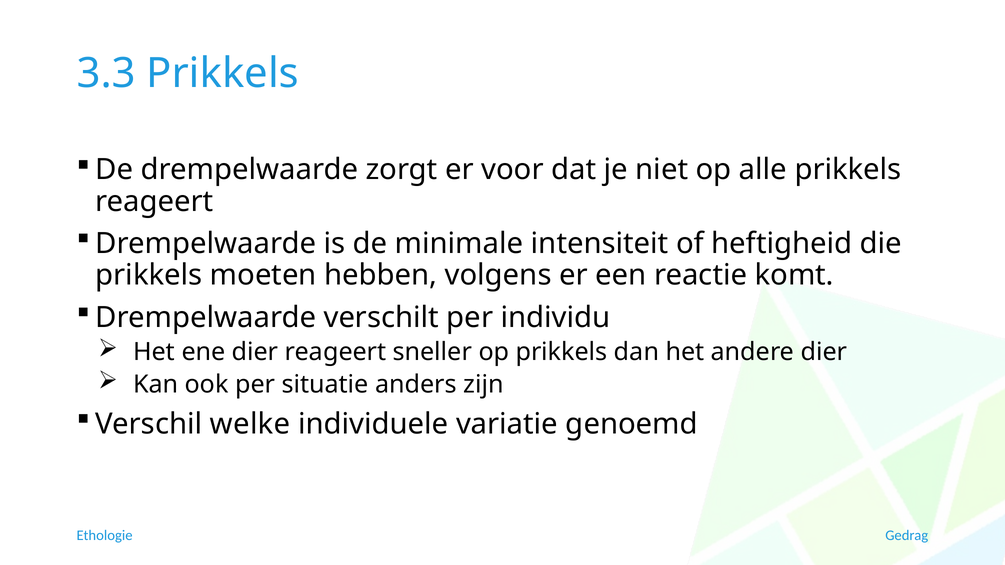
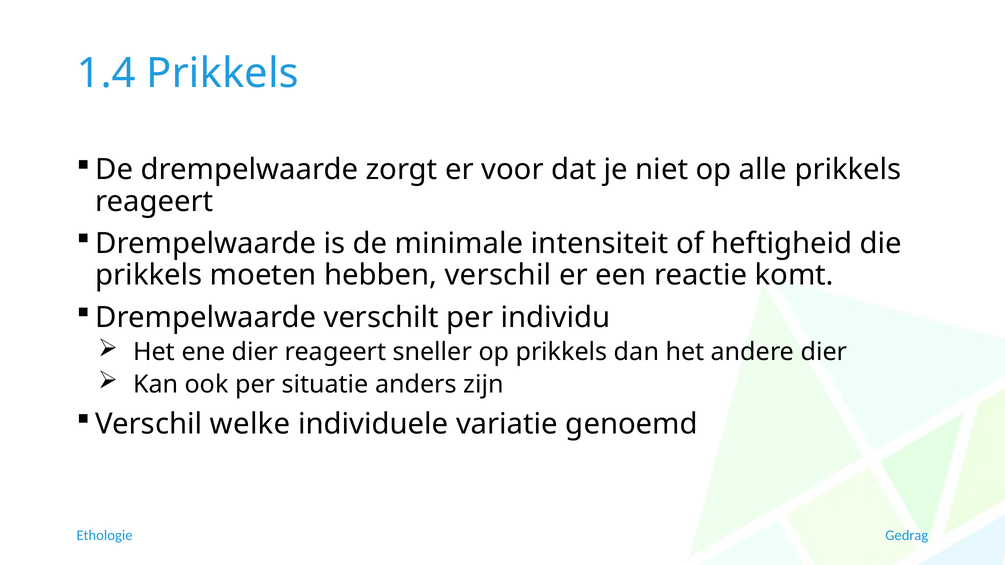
3.3: 3.3 -> 1.4 (106, 73)
hebben volgens: volgens -> verschil (498, 275)
